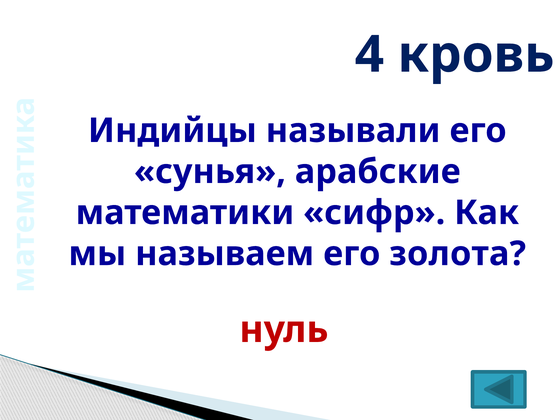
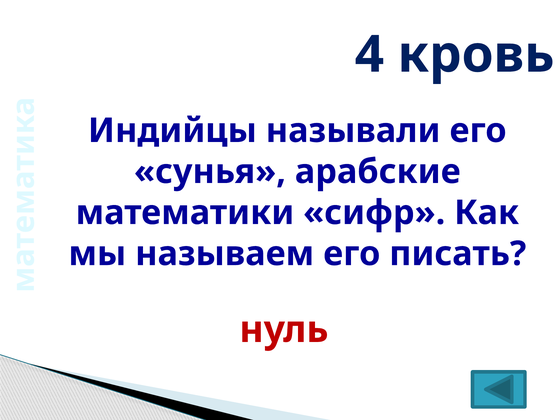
золота: золота -> писать (458, 254)
